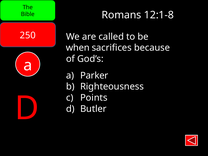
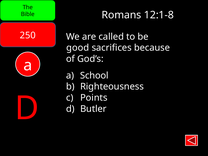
when: when -> good (78, 48)
Parker: Parker -> School (94, 76)
